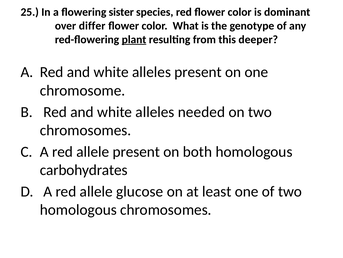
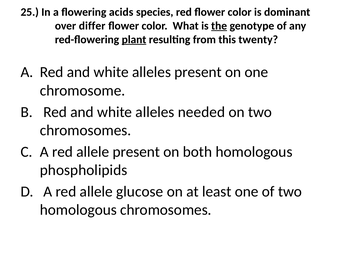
sister: sister -> acids (121, 12)
the underline: none -> present (219, 26)
deeper: deeper -> twenty (258, 39)
carbohydrates: carbohydrates -> phospholipids (84, 170)
